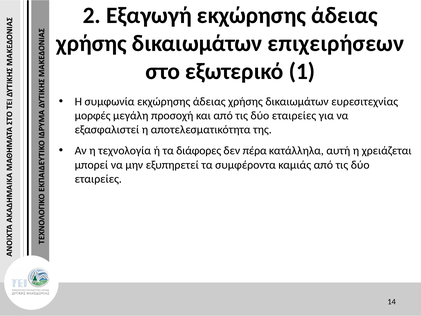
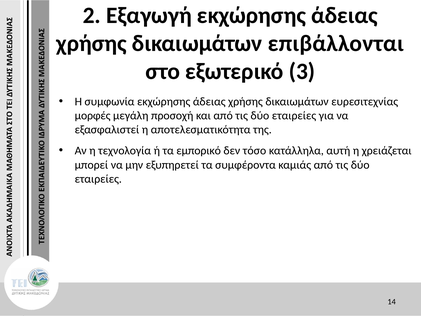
επιχειρήσεων: επιχειρήσεων -> επιβάλλονται (336, 43)
1: 1 -> 3 (302, 72)
διάφορες: διάφορες -> εμπορικό (199, 151)
πέρα: πέρα -> τόσο (255, 151)
